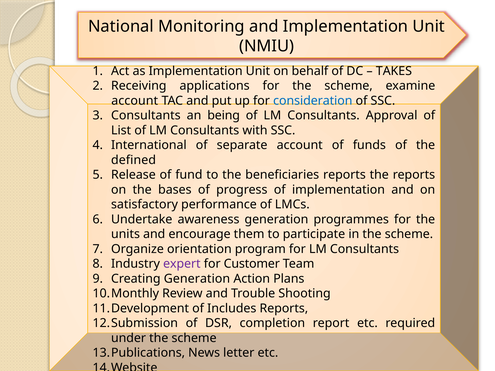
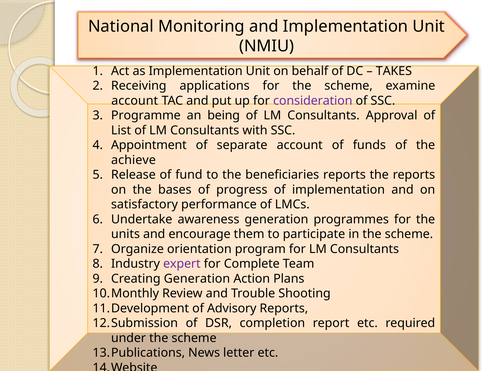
consideration colour: blue -> purple (313, 101)
Consultants: Consultants -> Programme (146, 116)
International: International -> Appointment (149, 145)
defined: defined -> achieve (134, 160)
Customer: Customer -> Complete (252, 264)
Includes: Includes -> Advisory (232, 309)
